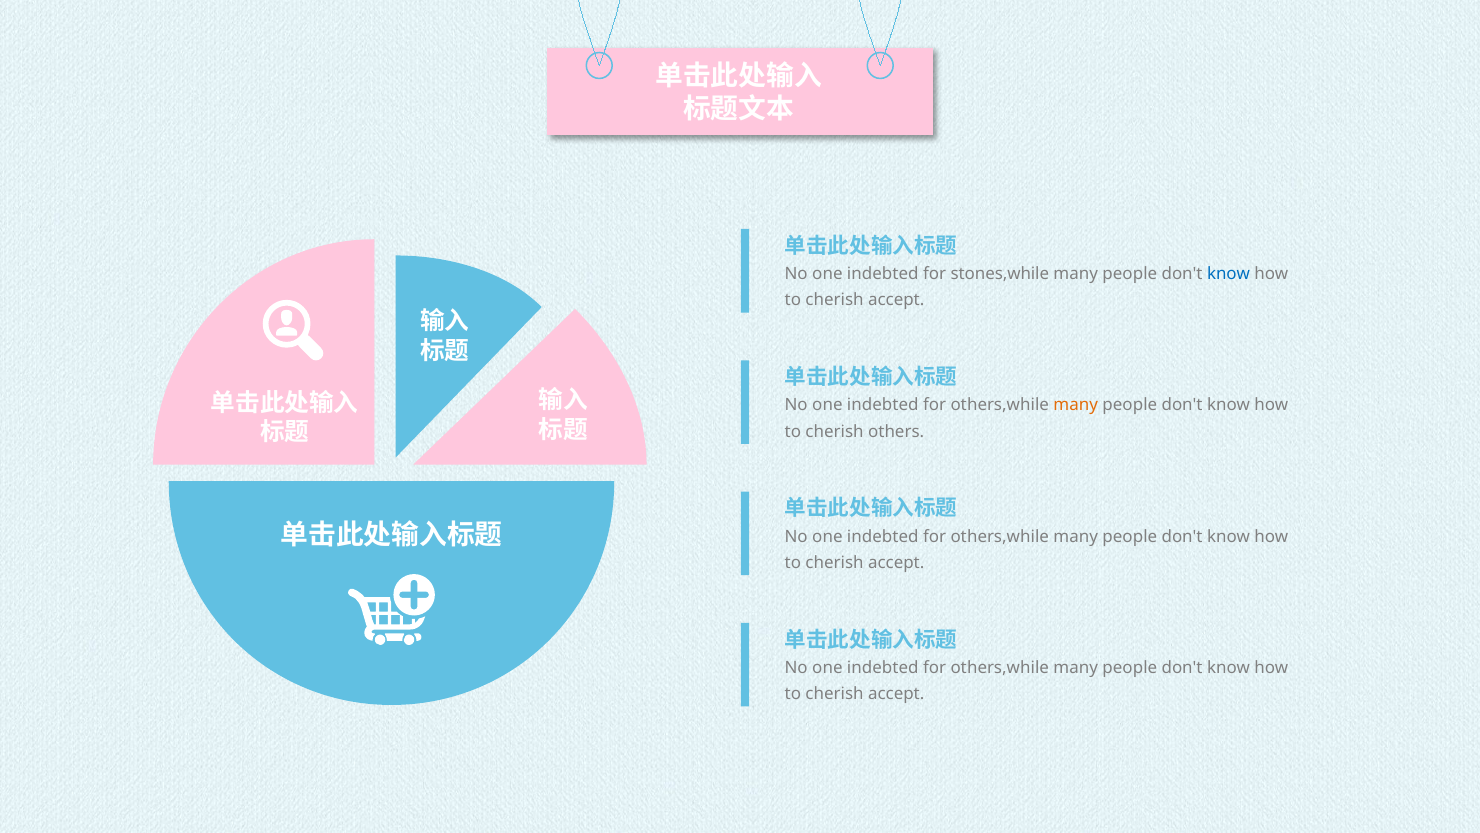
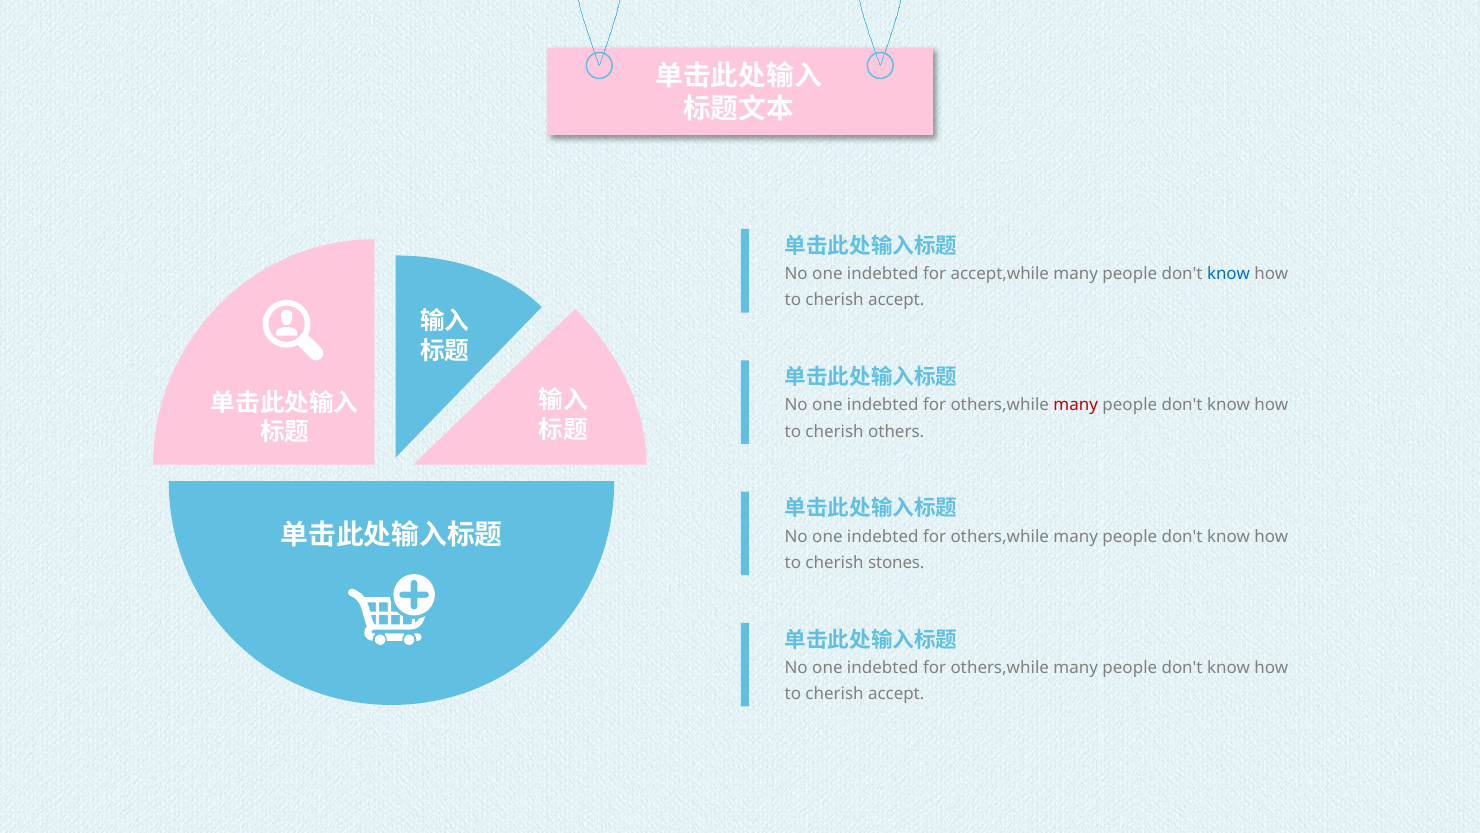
stones,while: stones,while -> accept,while (1000, 274)
many colour: orange -> red (1076, 405)
accept: accept -> stones (896, 563)
